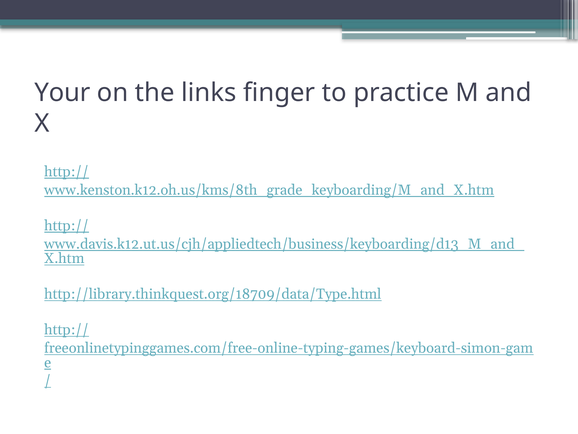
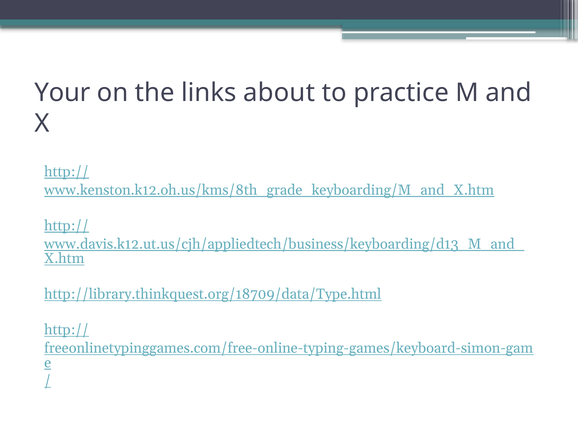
finger: finger -> about (279, 92)
